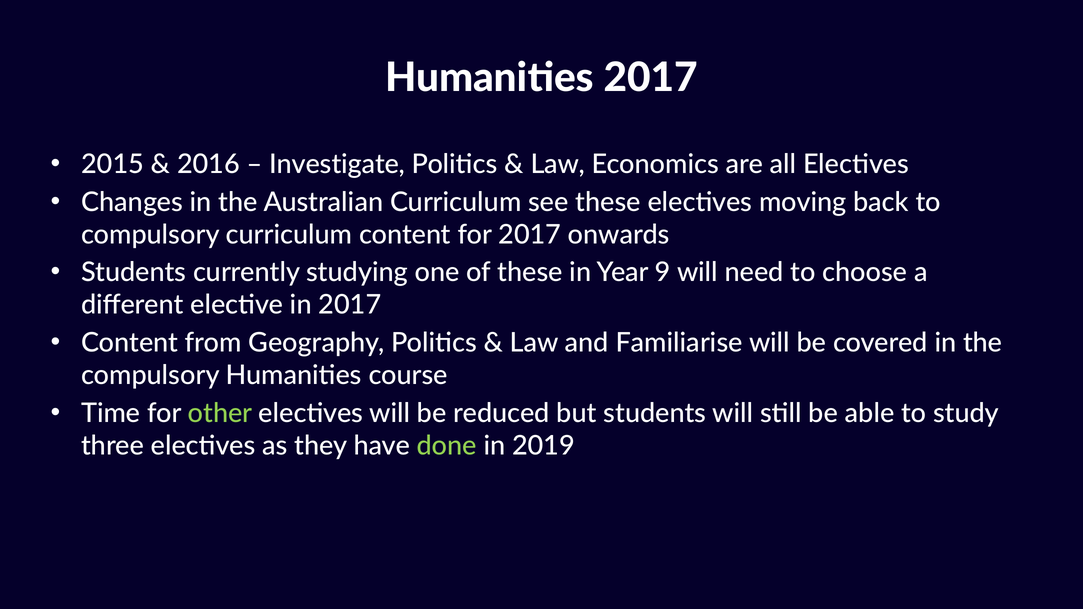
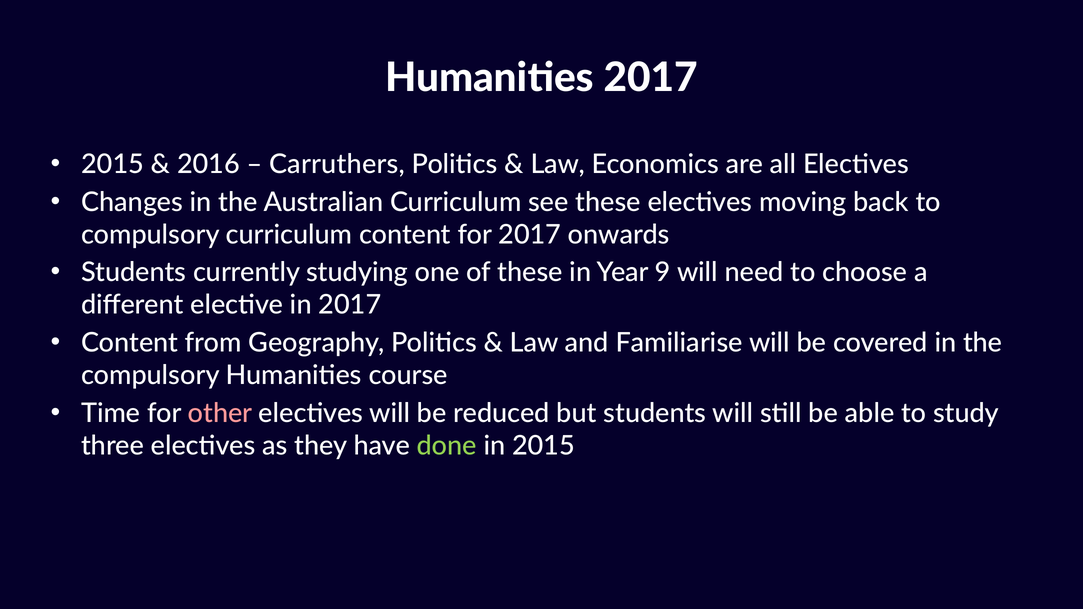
Investigate: Investigate -> Carruthers (337, 164)
other colour: light green -> pink (220, 413)
in 2019: 2019 -> 2015 (543, 446)
